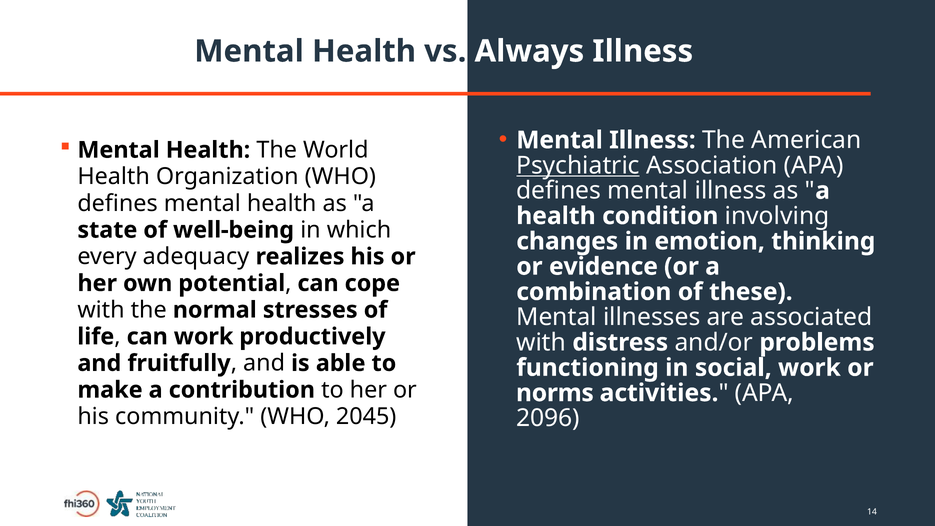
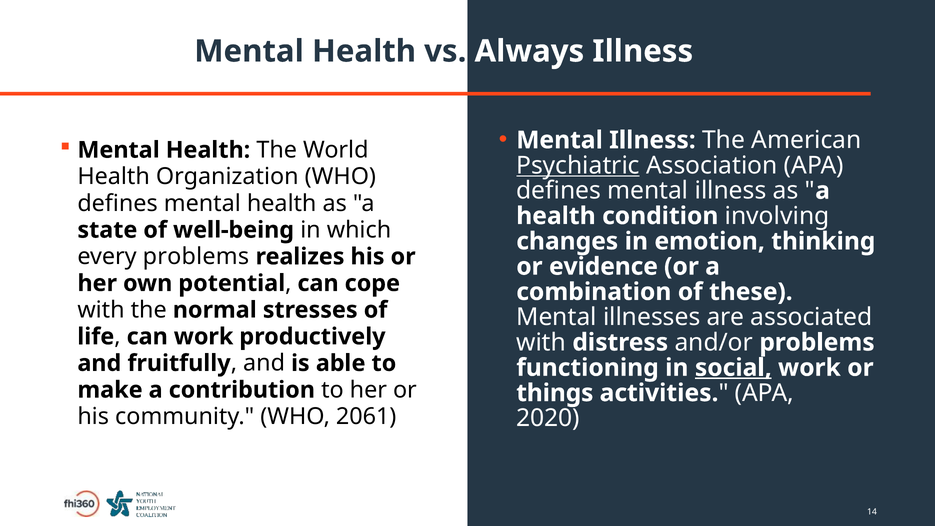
every adequacy: adequacy -> problems (196, 257)
social underline: none -> present (733, 368)
norms: norms -> things (555, 393)
2045: 2045 -> 2061 (366, 417)
2096: 2096 -> 2020 (548, 418)
